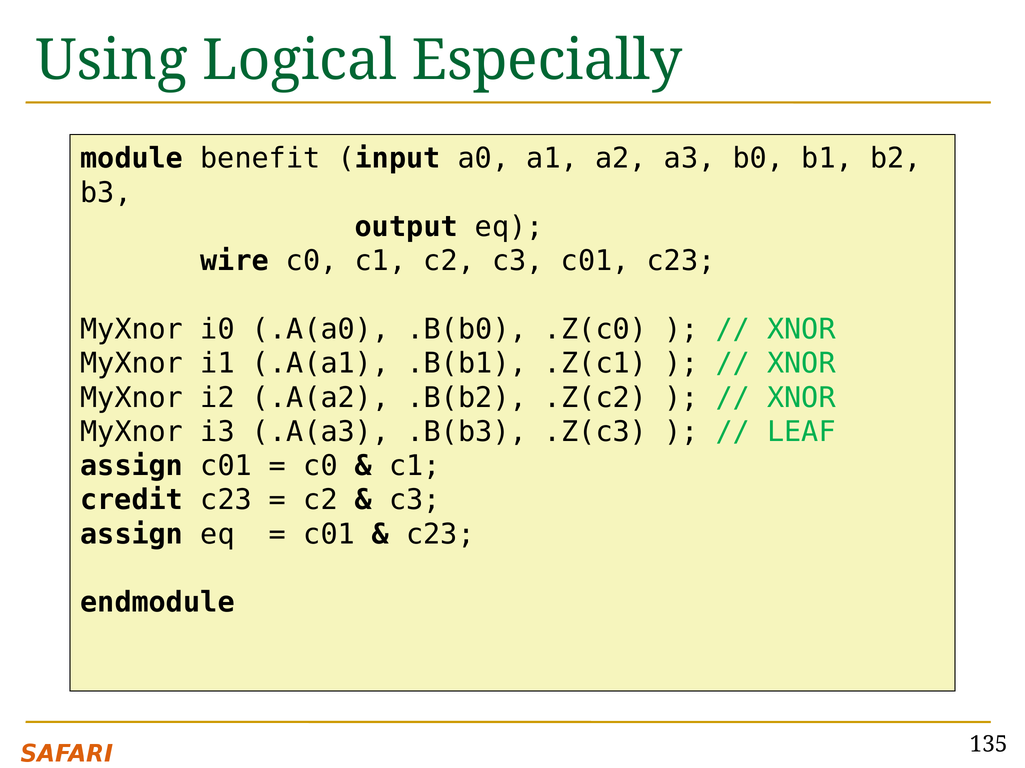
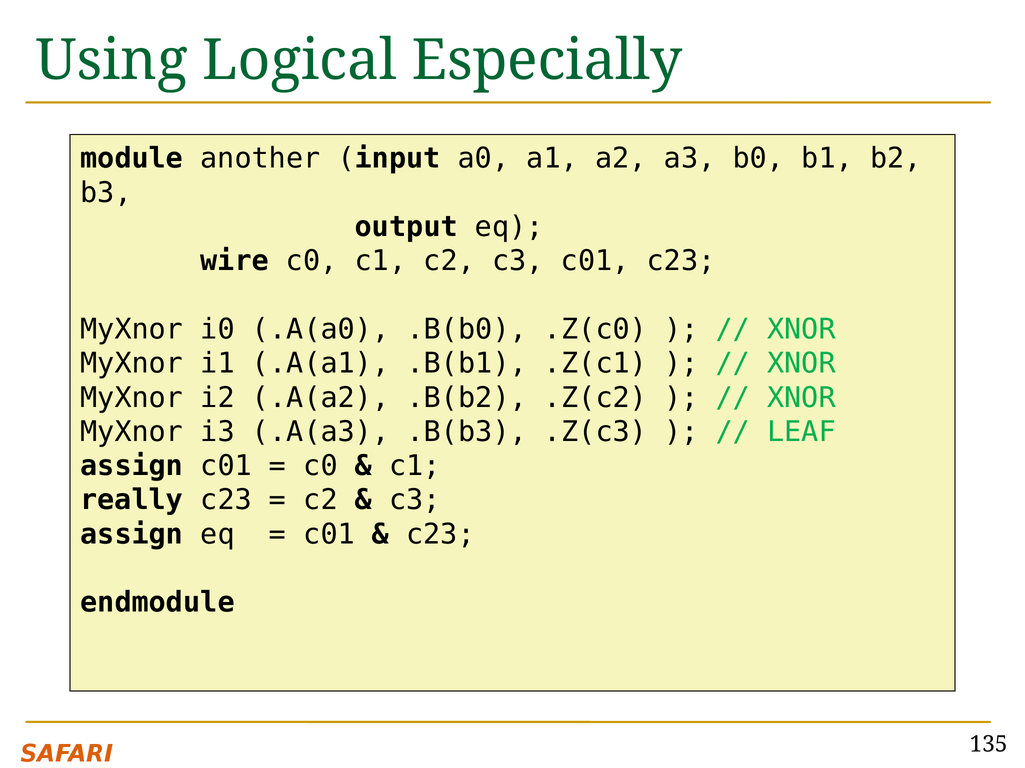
benefit: benefit -> another (260, 159)
credit: credit -> really (132, 501)
